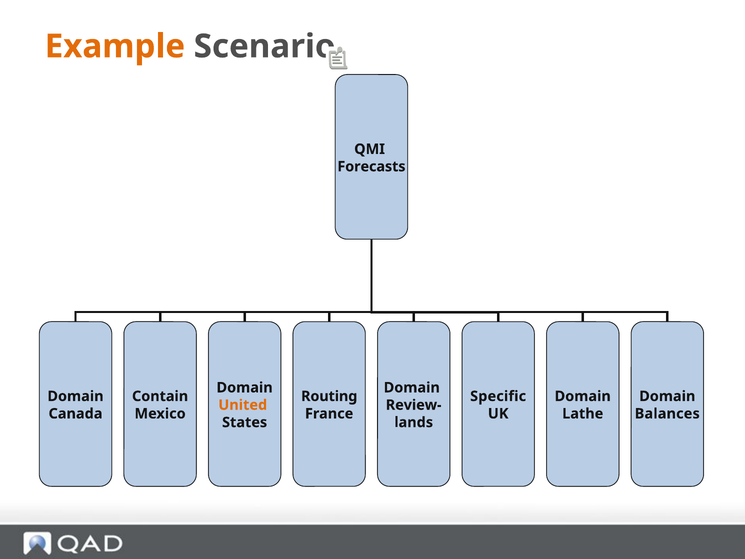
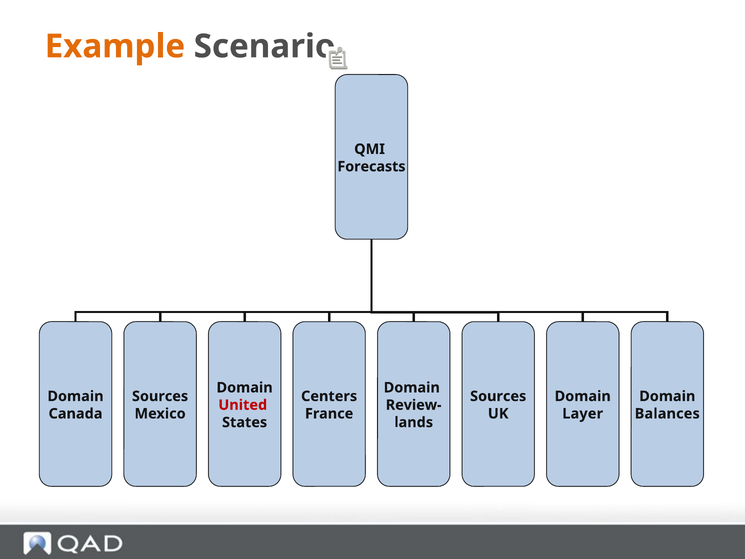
Contain: Contain -> Sources (160, 396)
Routing: Routing -> Centers (329, 396)
Specific: Specific -> Sources (498, 396)
United colour: orange -> red (243, 405)
Lathe: Lathe -> Layer (583, 414)
